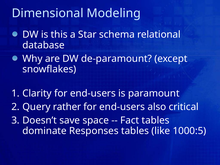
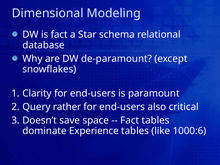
is this: this -> fact (59, 35)
Responses: Responses -> Experience (94, 131)
1000:5: 1000:5 -> 1000:6 (189, 131)
